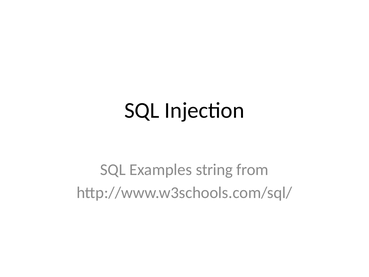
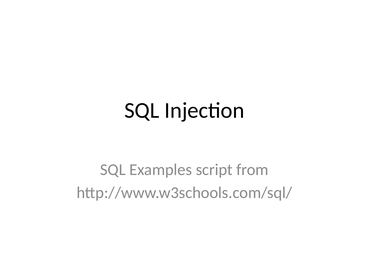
string: string -> script (214, 170)
